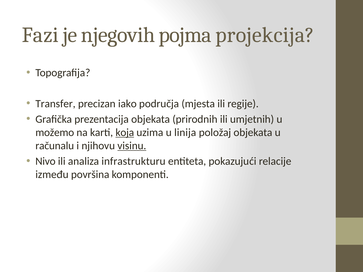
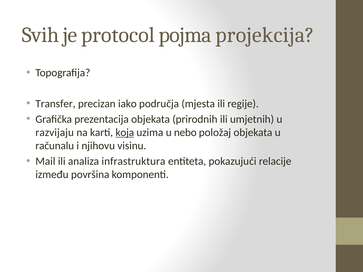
Fazi: Fazi -> Svih (40, 35)
njegovih: njegovih -> protocol (118, 35)
možemo: možemo -> razvijaju (55, 133)
linija: linija -> nebo (185, 133)
visinu underline: present -> none (132, 146)
Nivo: Nivo -> Mail (45, 161)
infrastrukturu: infrastrukturu -> infrastruktura (133, 161)
